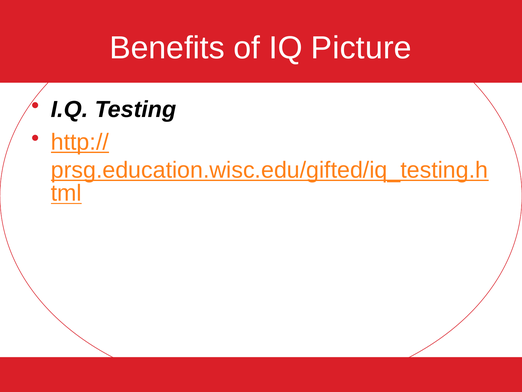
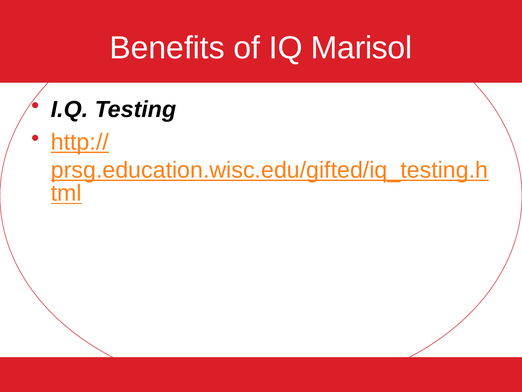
Picture: Picture -> Marisol (362, 48)
